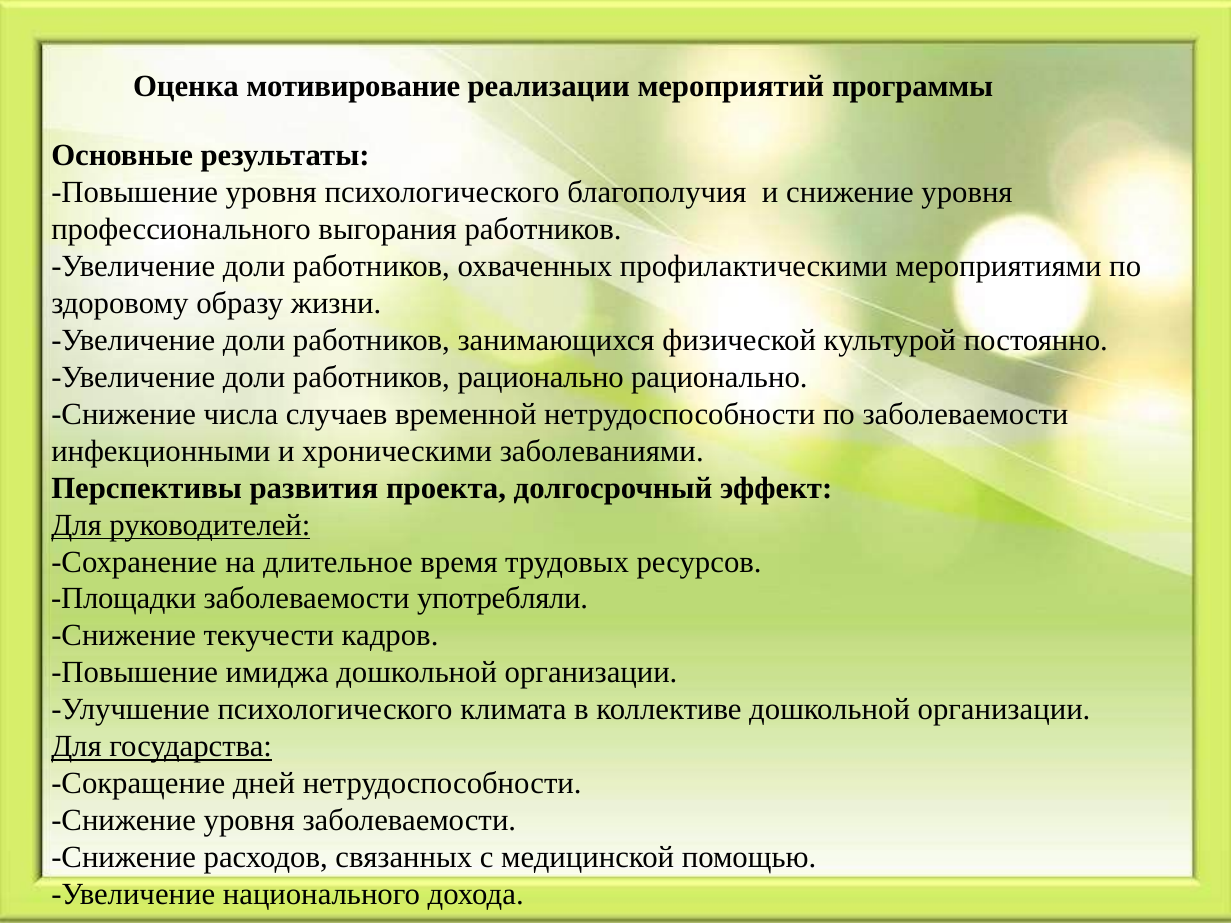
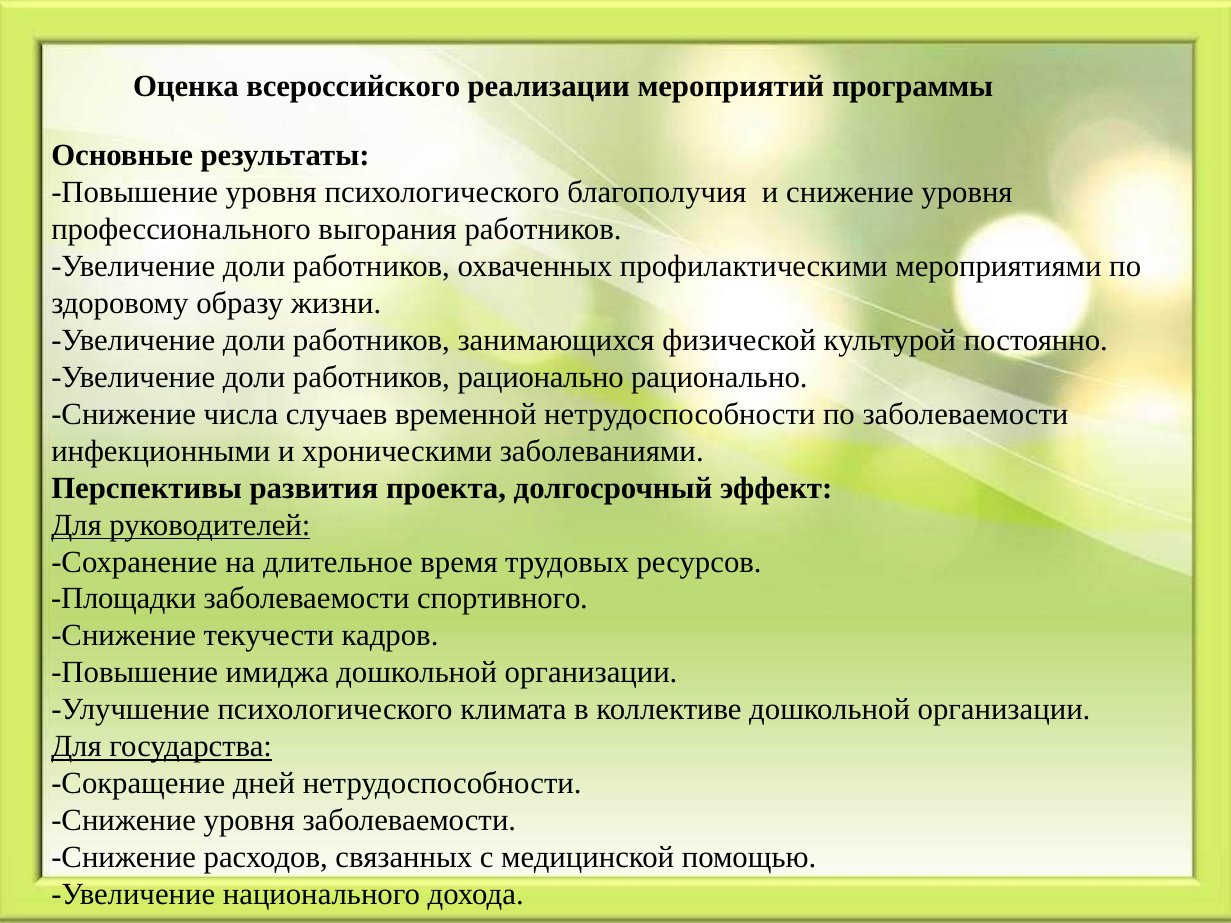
мотивирование: мотивирование -> всероссийского (353, 86)
употребляли: употребляли -> спортивного (503, 599)
